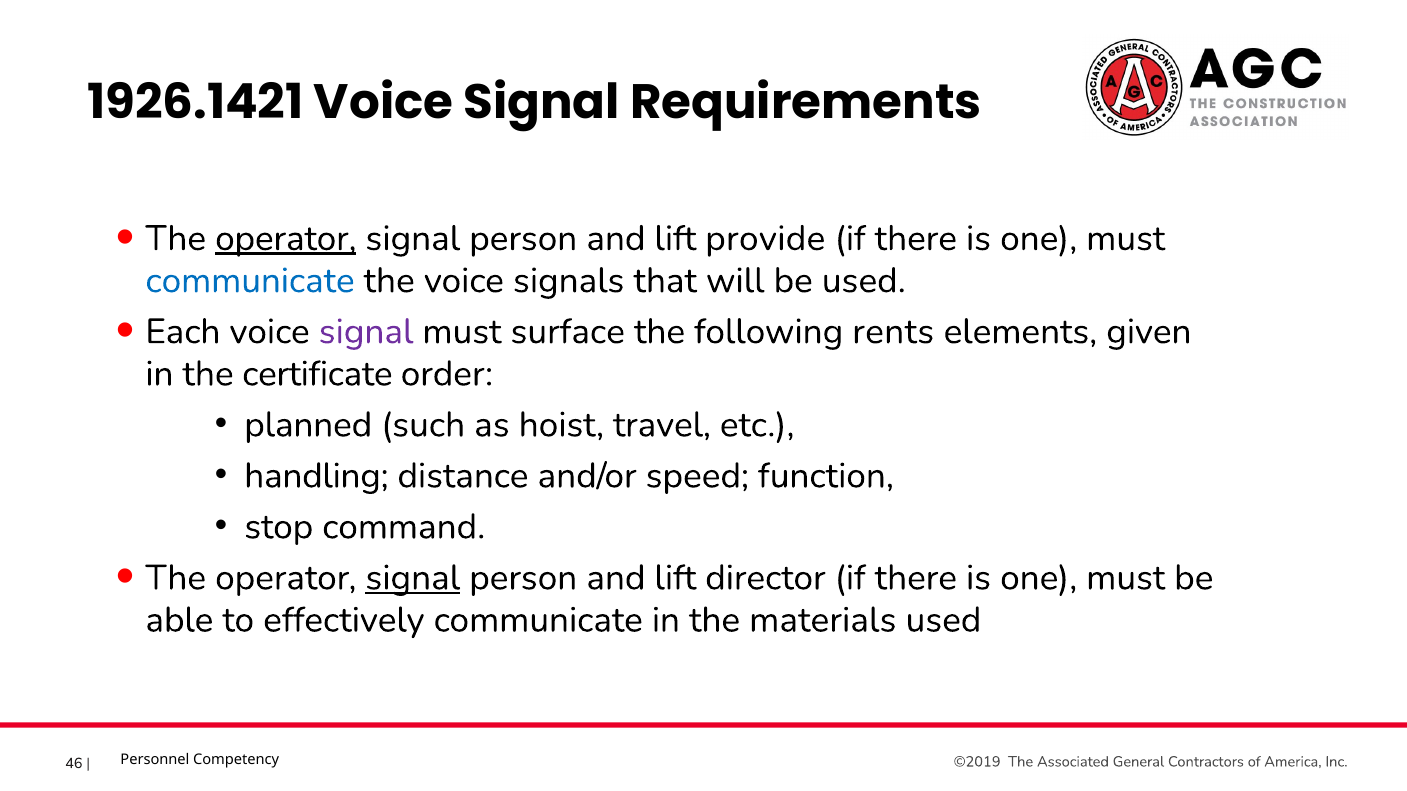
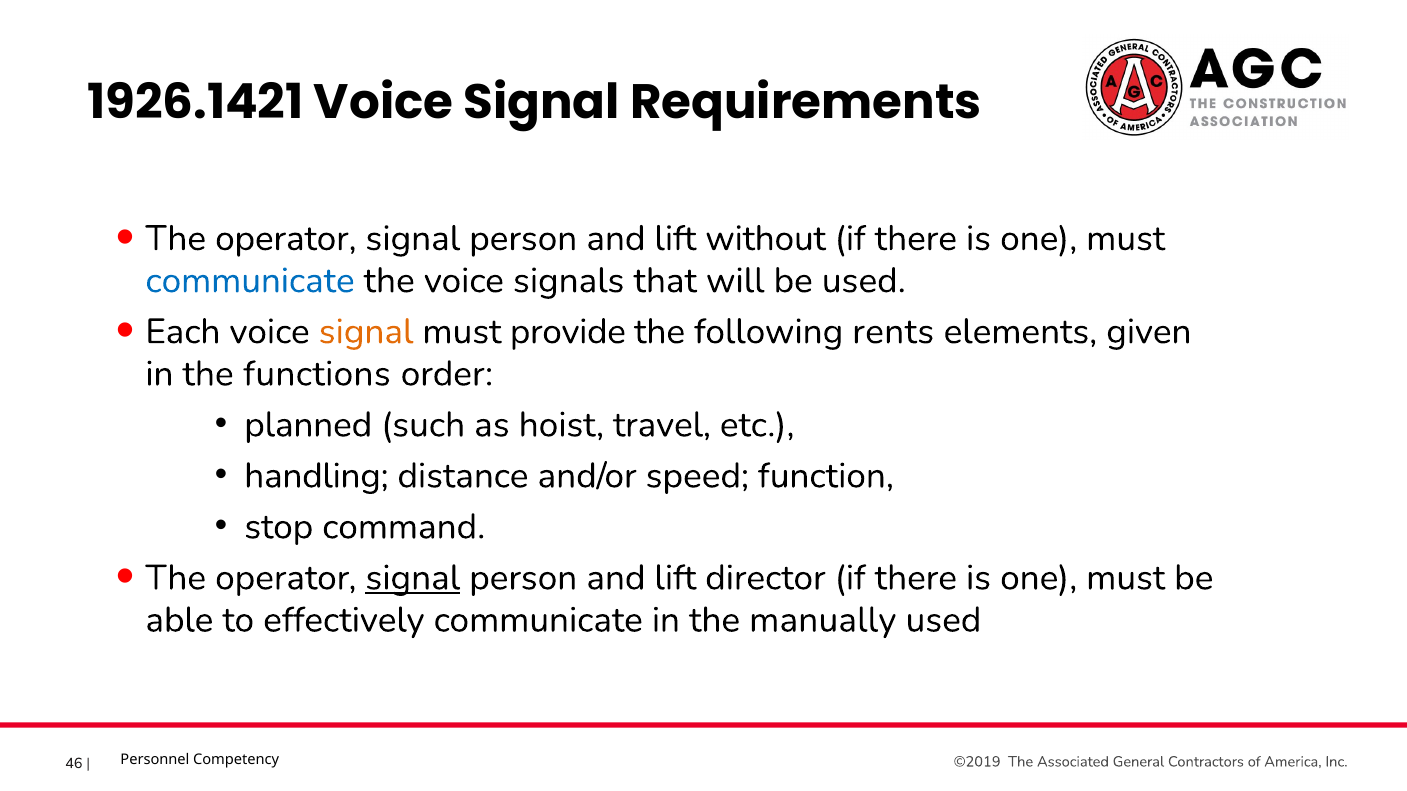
operator underline: present -> none (286, 239)
provide: provide -> without (766, 239)
signal colour: purple -> orange (366, 332)
surface: surface -> provide (568, 332)
certificate: certificate -> functions (317, 374)
materials: materials -> manually (823, 620)
